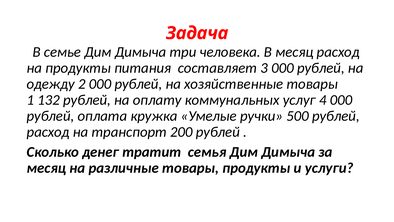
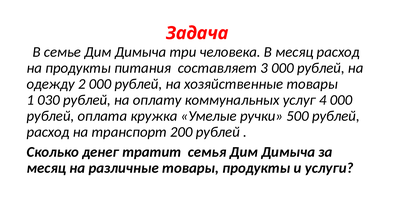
132: 132 -> 030 (49, 100)
